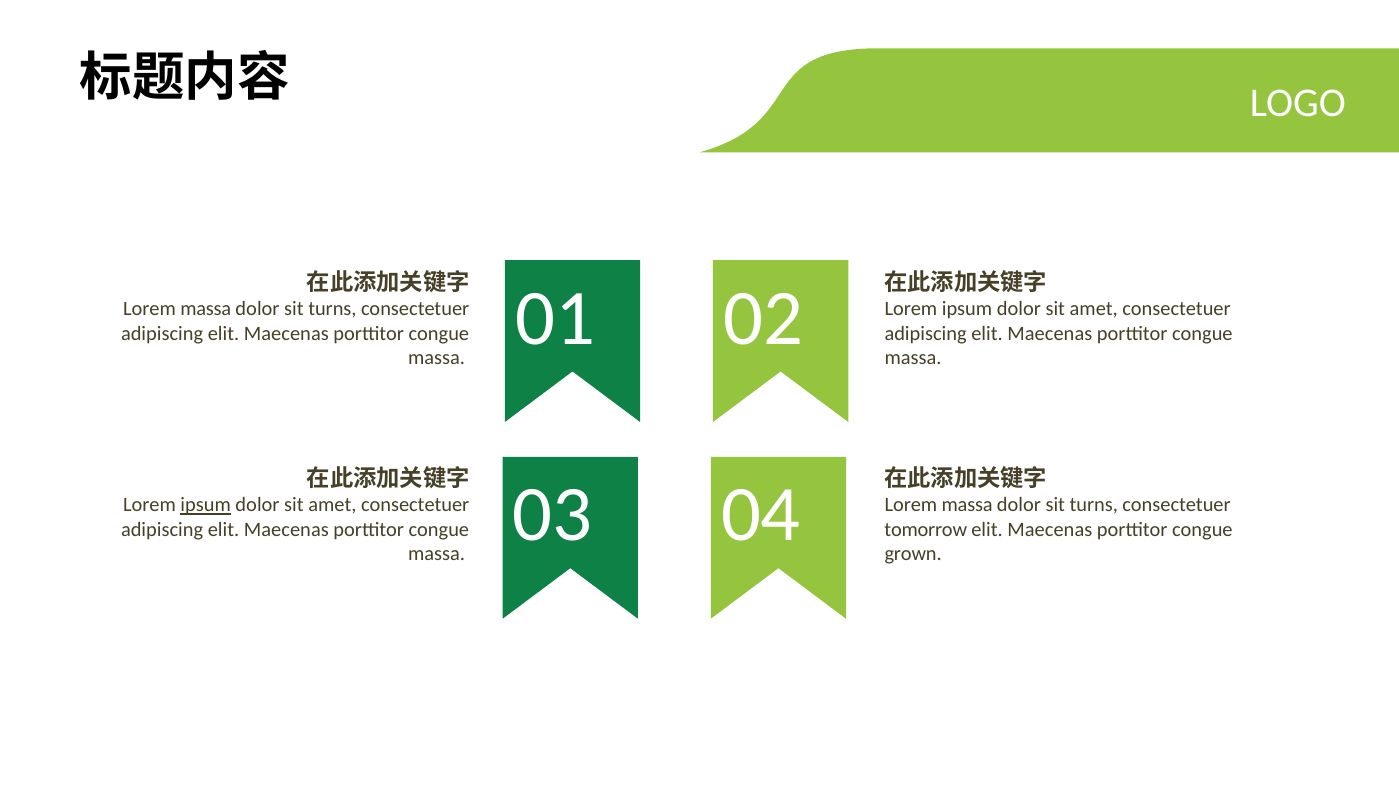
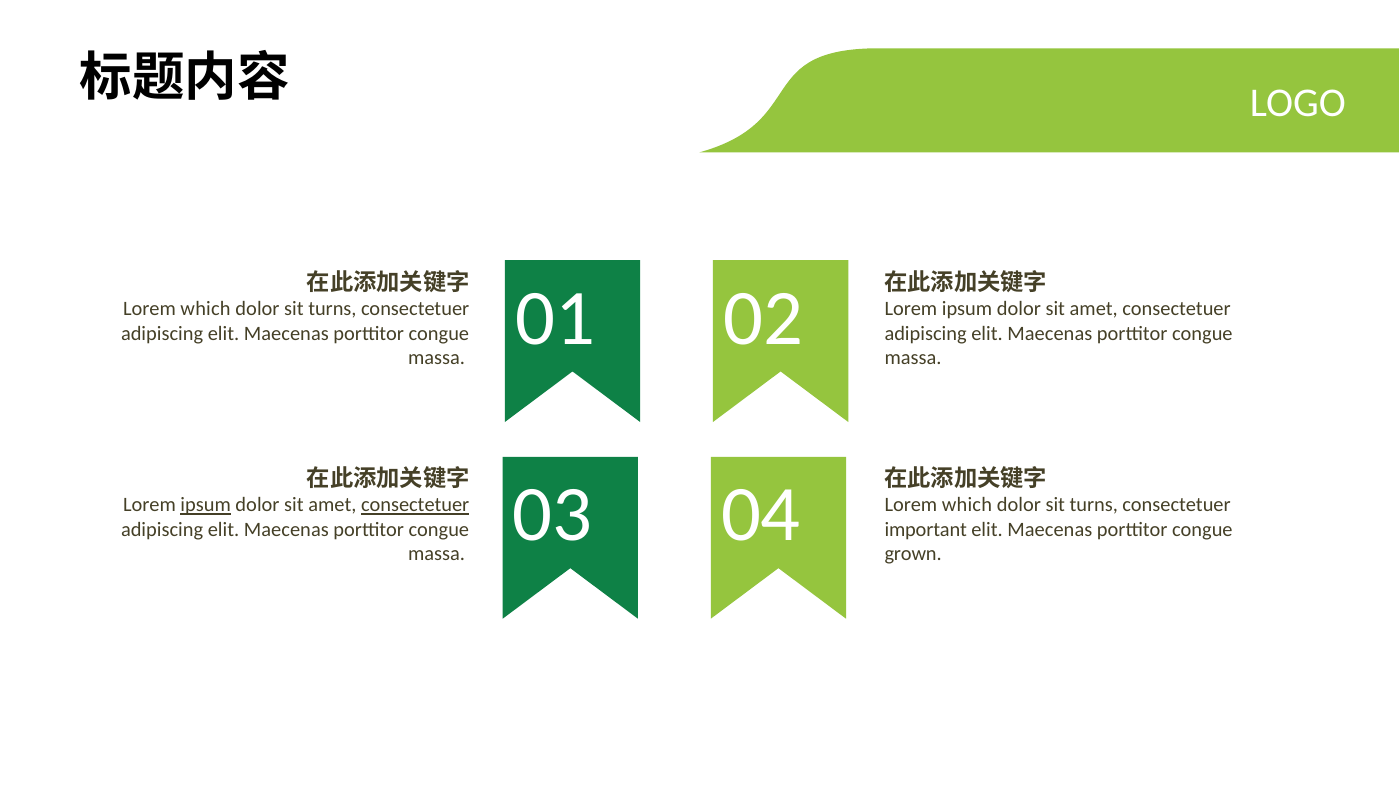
massa: massa -> which (206, 309)
consectetuer underline: none -> present (415, 505)
massa: massa -> which (967, 505)
tomorrow: tomorrow -> important (926, 530)
